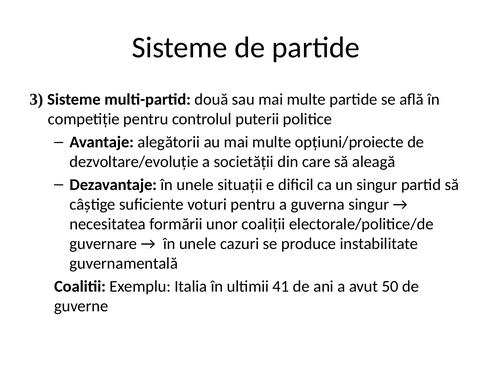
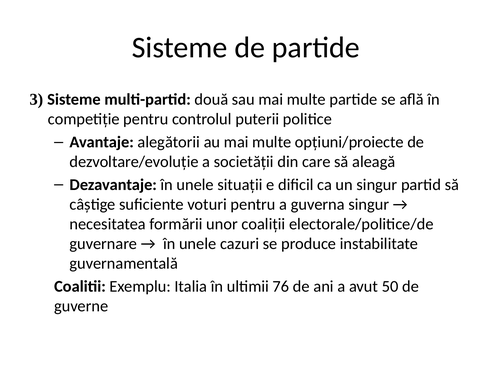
41: 41 -> 76 (281, 286)
